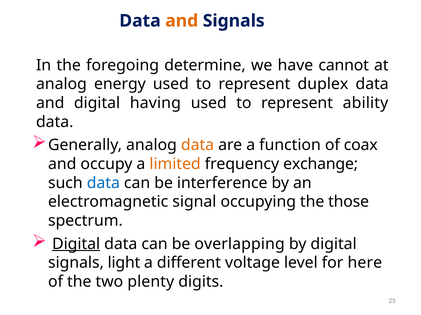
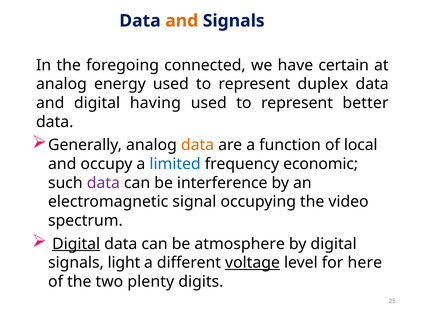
determine: determine -> connected (205, 65)
cannot: cannot -> certain (344, 65)
ability: ability -> better (365, 103)
coax: coax -> local (361, 145)
limited colour: orange -> blue (175, 164)
exchange: exchange -> economic (321, 164)
data colour: blue -> purple (103, 183)
those: those -> video (349, 202)
overlapping: overlapping -> atmosphere (240, 244)
voltage underline: none -> present (253, 263)
